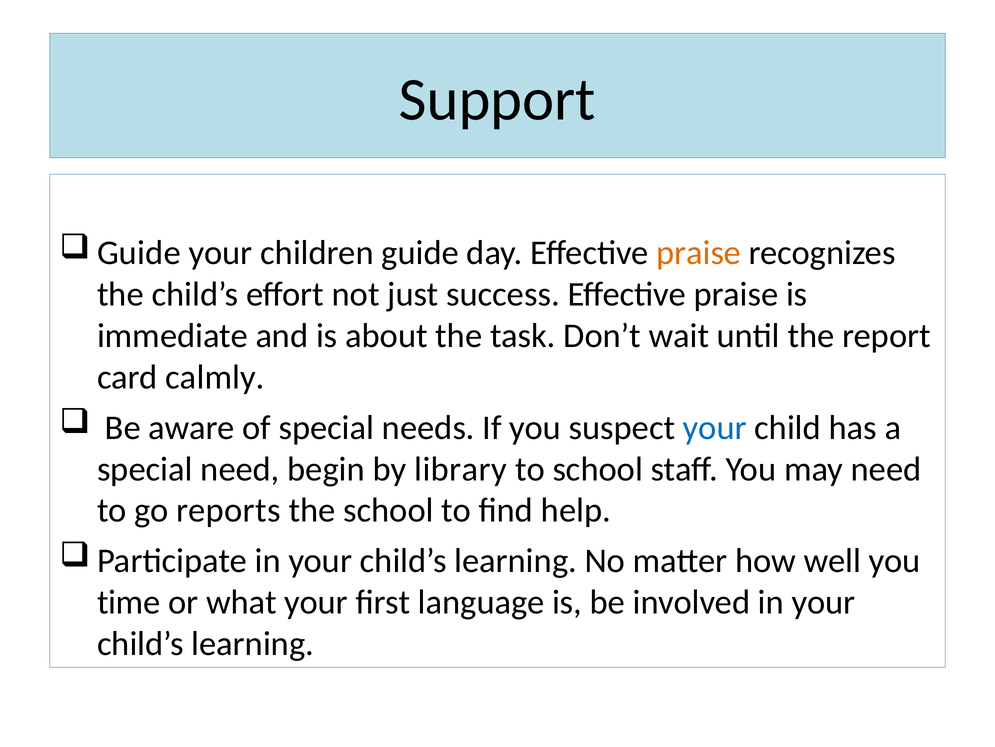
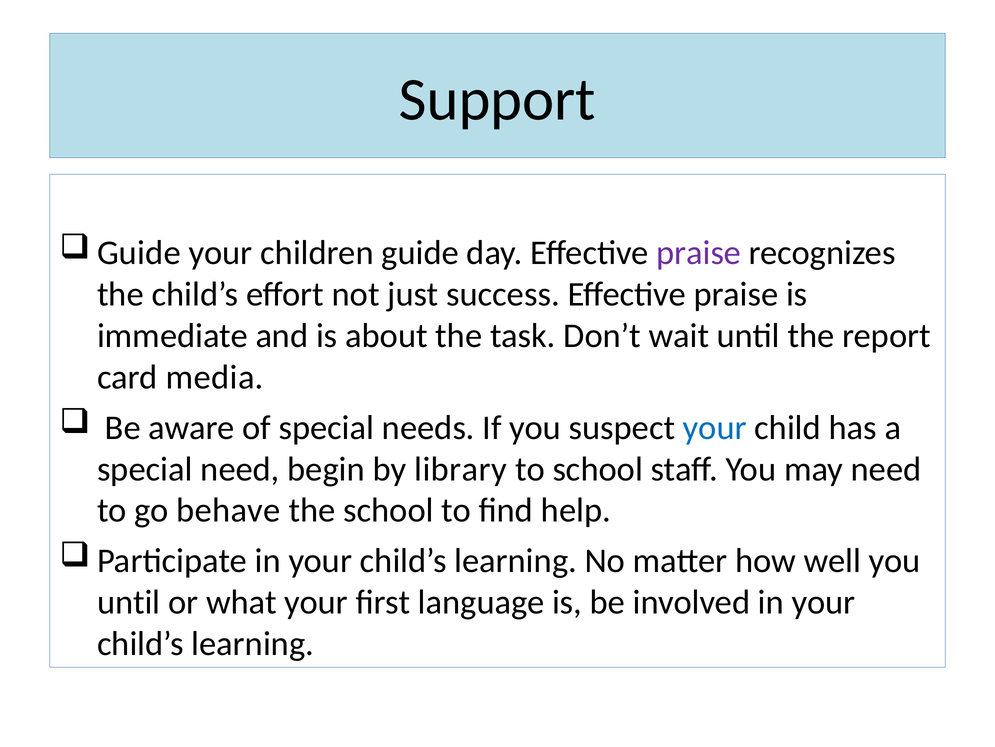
praise colour: orange -> purple (699, 253)
calmly: calmly -> media (215, 377)
reports: reports -> behave (228, 510)
time: time -> until (129, 602)
